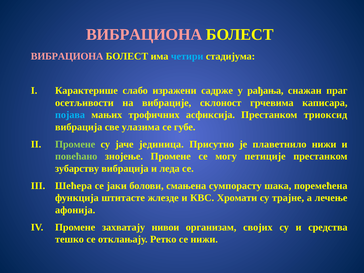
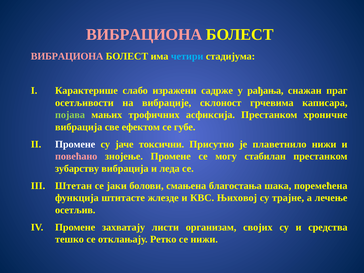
појава colour: light blue -> light green (70, 115)
триоксид: триоксид -> хроничне (326, 115)
улазима: улазима -> ефектом (141, 127)
Промене colour: light green -> white (75, 144)
јединица: јединица -> токсични (162, 144)
повећано colour: light green -> pink (76, 156)
петиције: петиције -> стабилан (265, 156)
Шећера: Шећера -> Штетан (74, 186)
сумпорасту: сумпорасту -> благостања (235, 186)
Хромати: Хромати -> Њиховој (237, 198)
афонија: афонија -> осетљив (75, 210)
нивои: нивои -> листи (165, 227)
